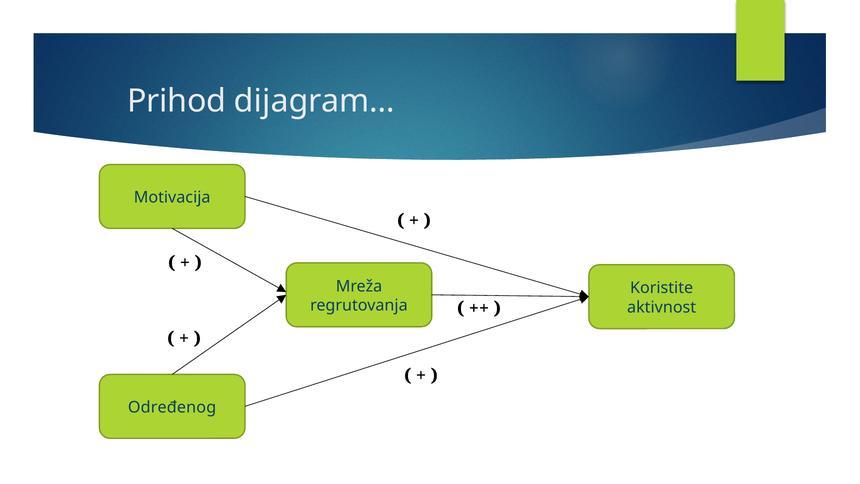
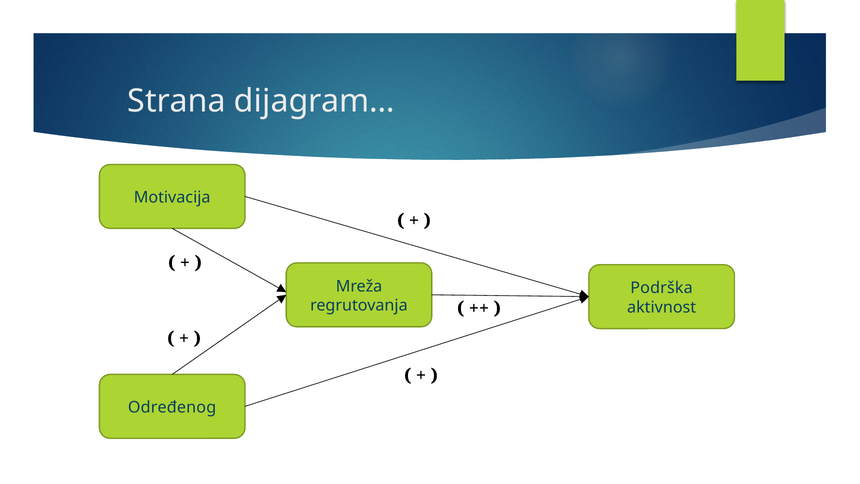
Prihod: Prihod -> Strana (177, 101)
Koristite: Koristite -> Podrška (662, 288)
